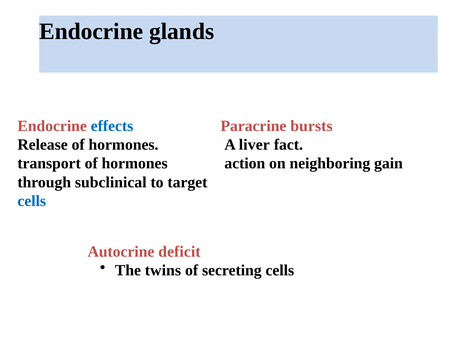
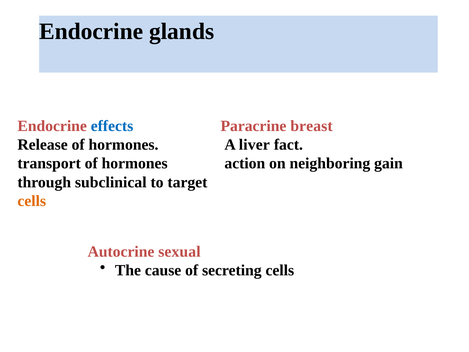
bursts: bursts -> breast (311, 126)
cells colour: blue -> orange (32, 201)
deficit: deficit -> sexual (179, 251)
twins: twins -> cause (163, 270)
